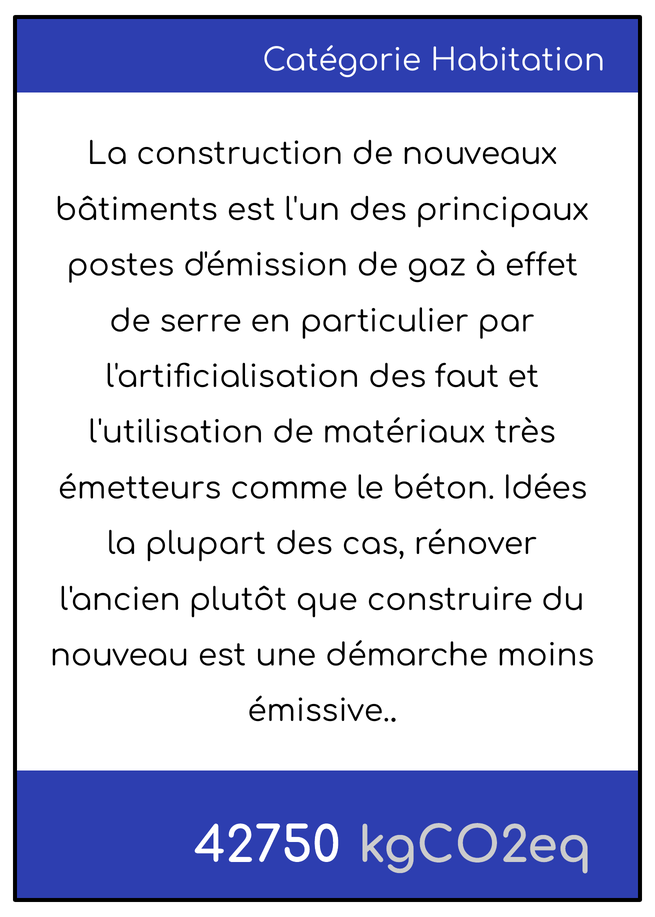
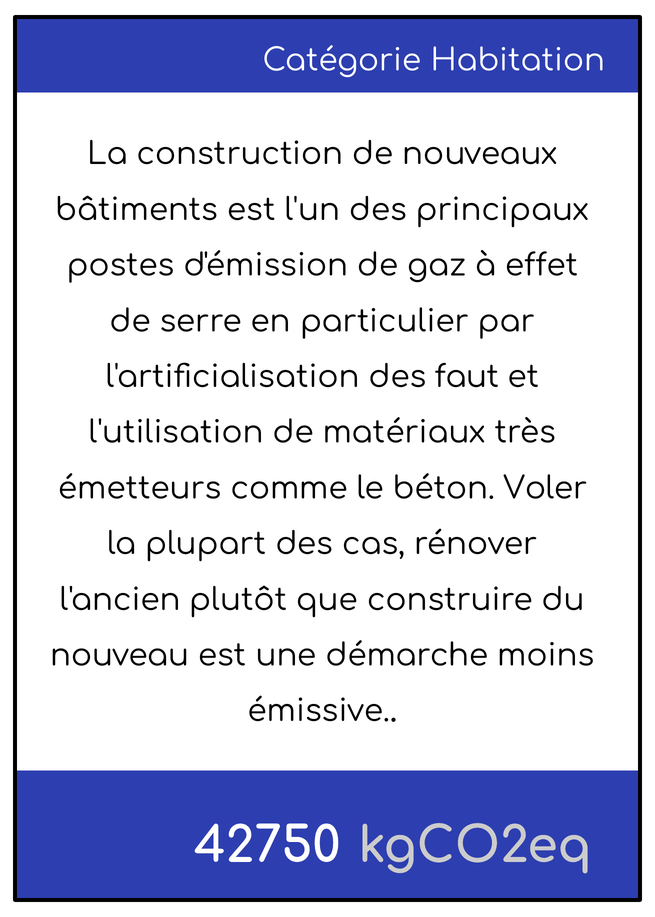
Idées: Idées -> Voler (545, 488)
